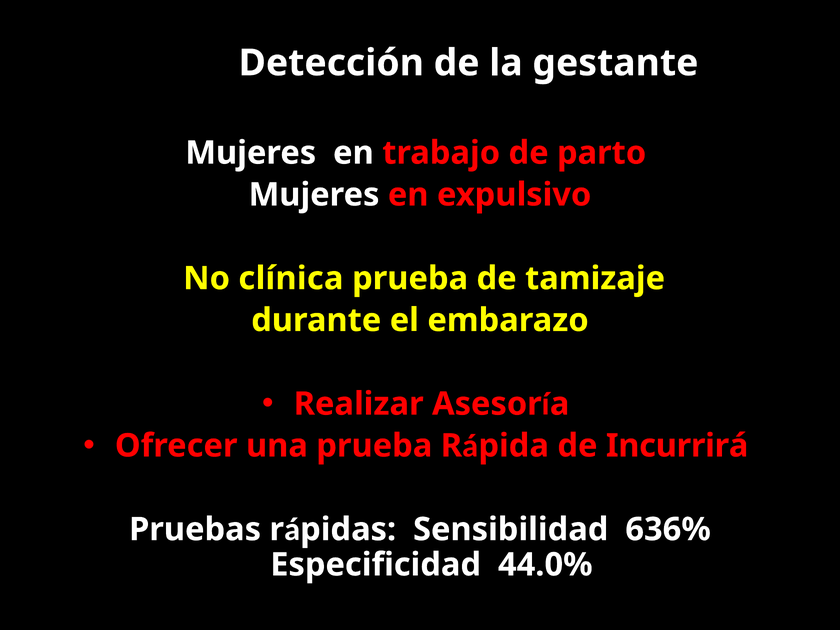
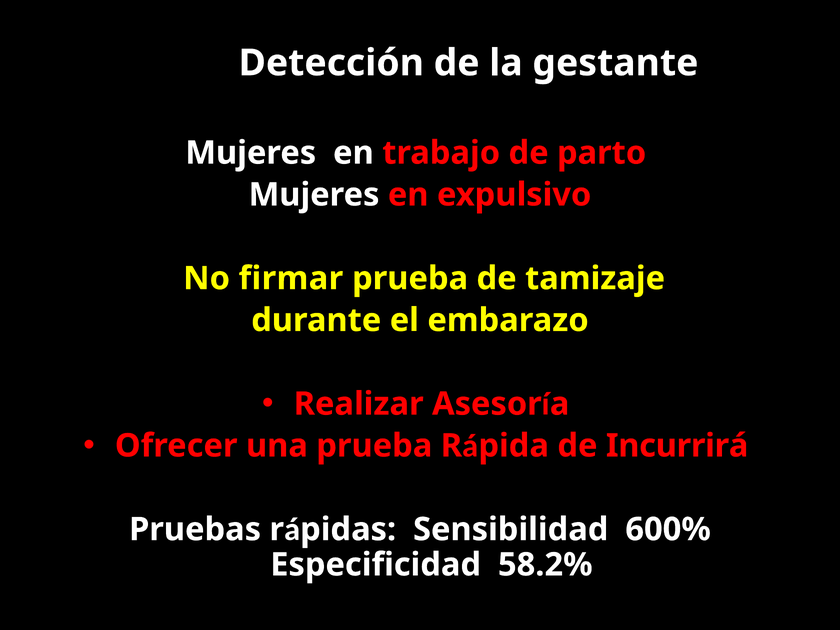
clínica: clínica -> firmar (291, 278)
636%: 636% -> 600% (668, 529)
44.0%: 44.0% -> 58.2% (545, 565)
